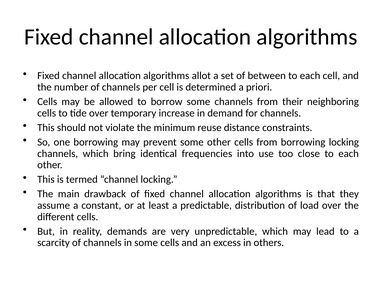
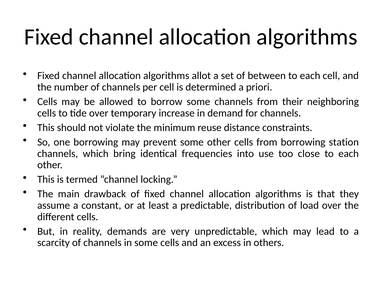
borrowing locking: locking -> station (344, 142)
